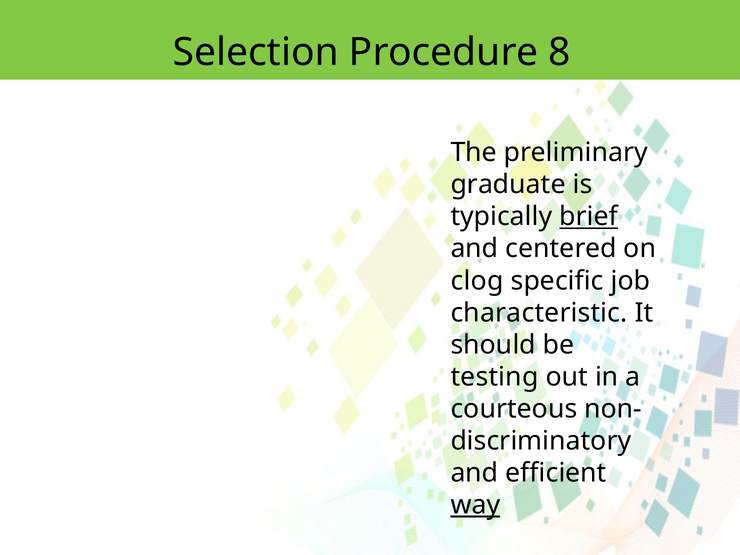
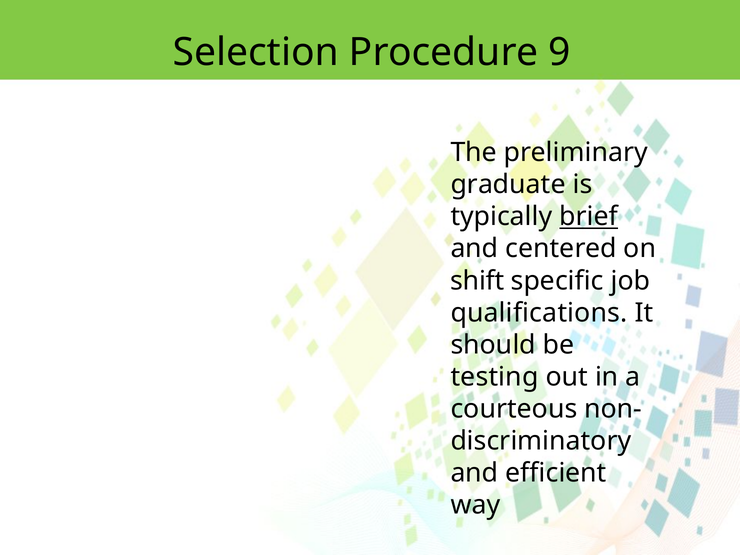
8: 8 -> 9 (559, 53)
clog: clog -> shift (477, 281)
characteristic: characteristic -> qualifications (539, 313)
way underline: present -> none (475, 505)
